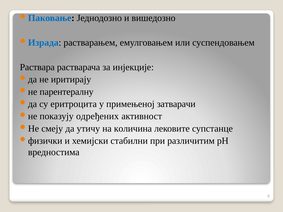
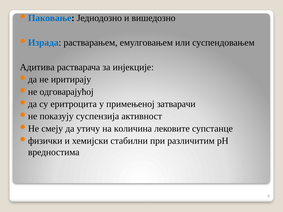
Раствара: Раствара -> Адитива (37, 67)
парентералну: парентералну -> одговарајућој (67, 92)
одређених: одређених -> суспензија (98, 116)
